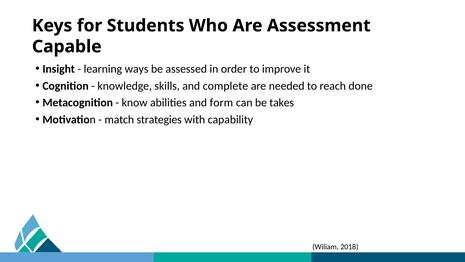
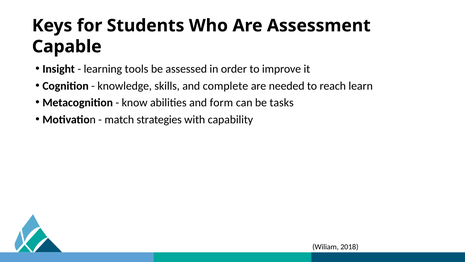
ways: ways -> tools (137, 69)
done: done -> learn (361, 86)
takes: takes -> tasks (282, 103)
